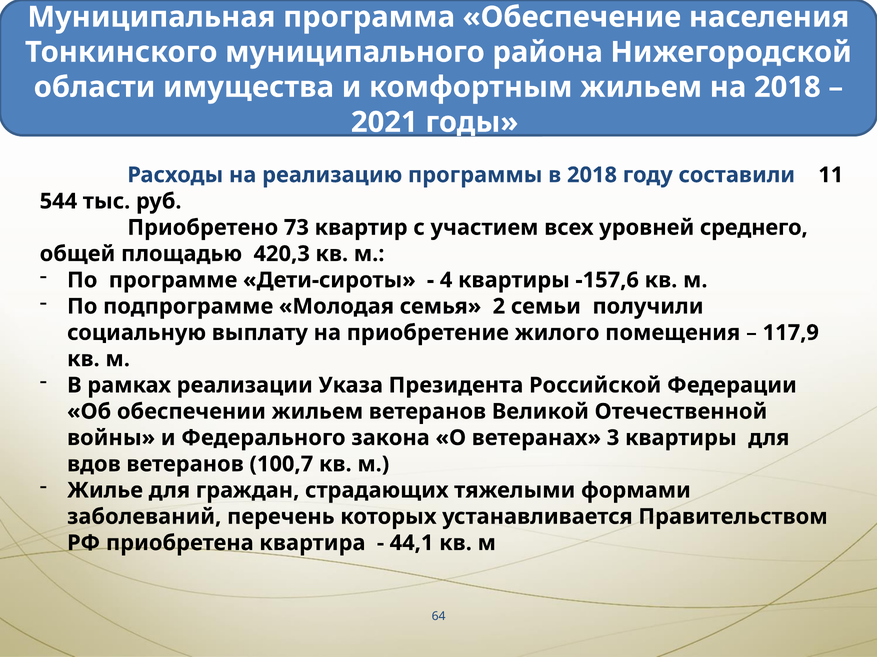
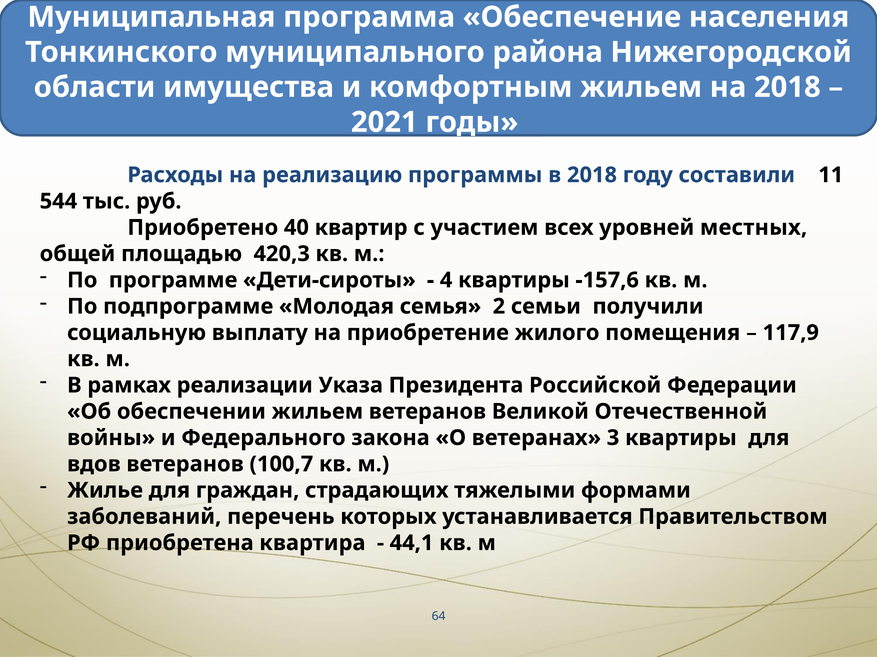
73: 73 -> 40 (296, 228)
среднего: среднего -> местных (754, 228)
